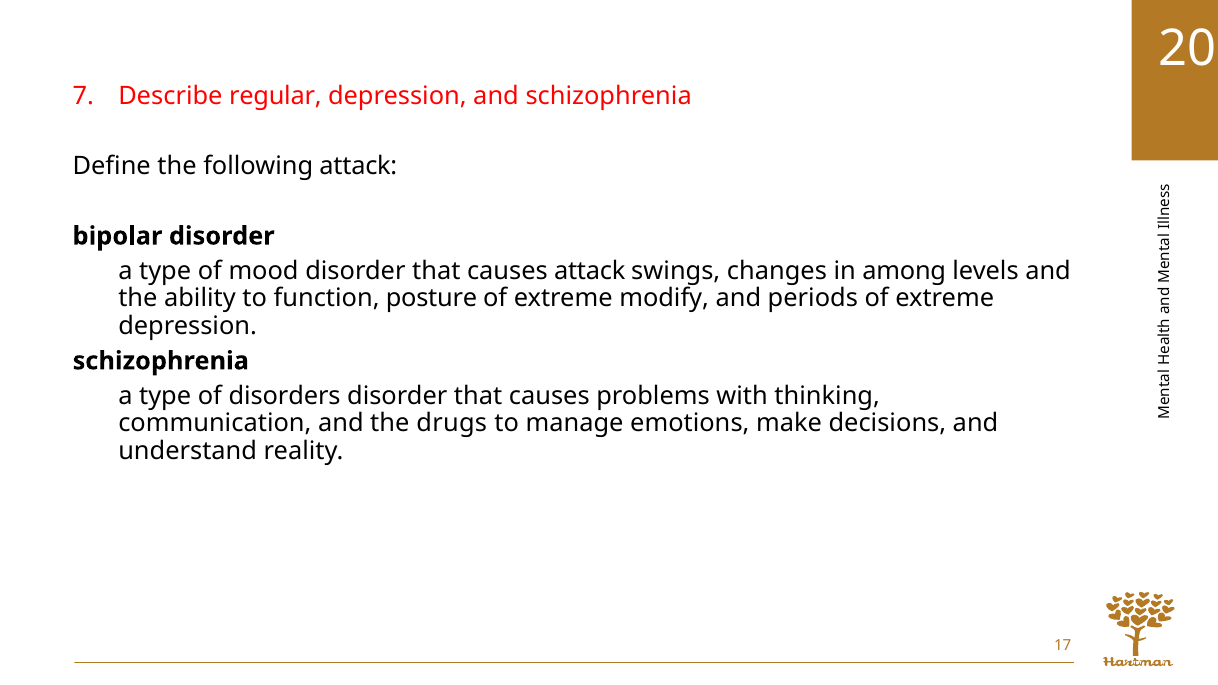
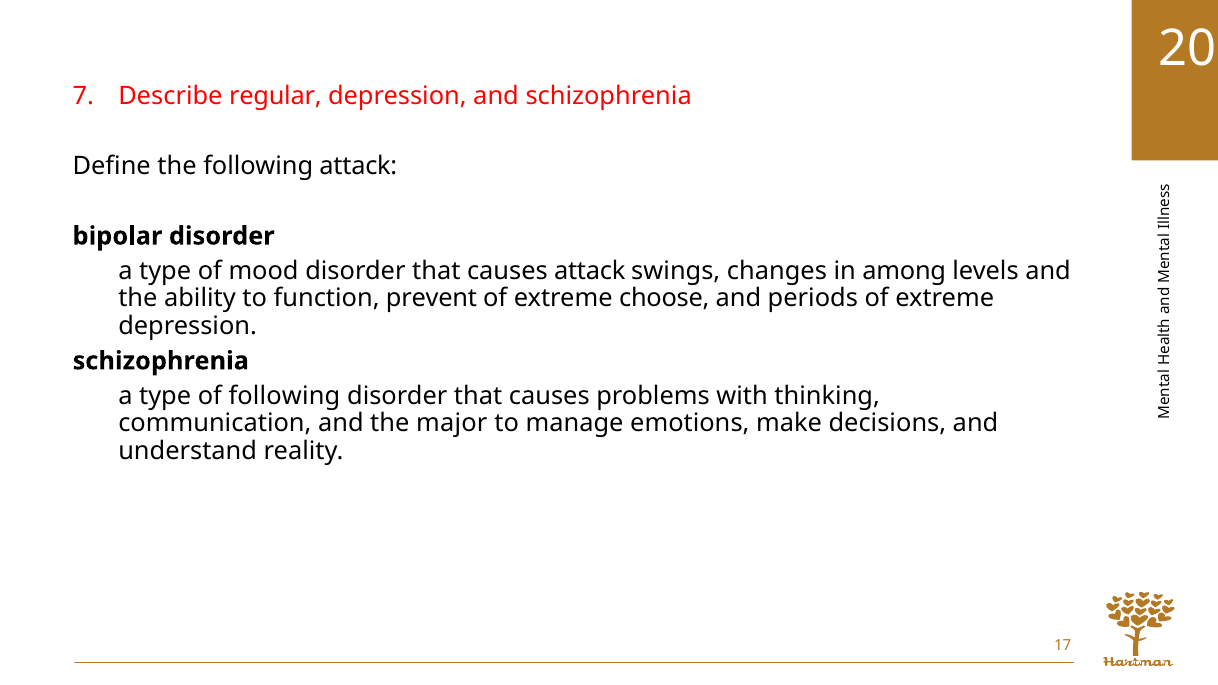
posture: posture -> prevent (431, 299)
modify: modify -> choose (664, 299)
of disorders: disorders -> following (284, 396)
drugs: drugs -> major (452, 423)
